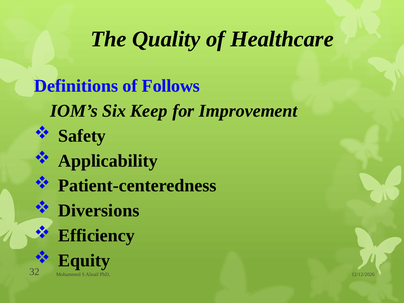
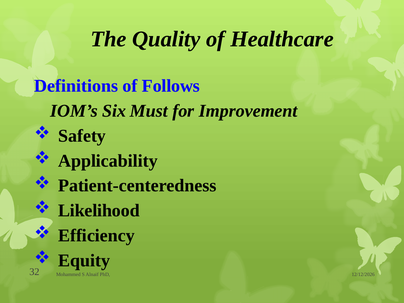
Keep: Keep -> Must (149, 111)
Diversions: Diversions -> Likelihood (99, 211)
